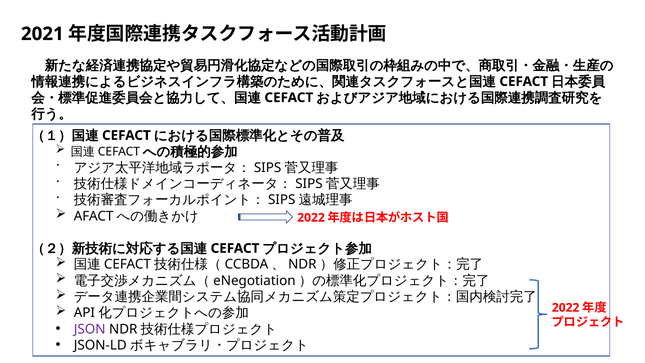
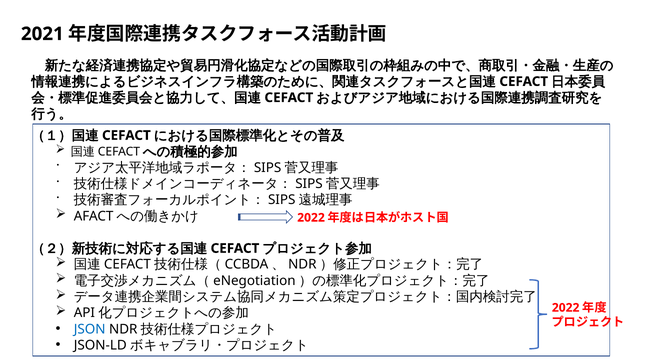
JSON colour: purple -> blue (90, 329)
